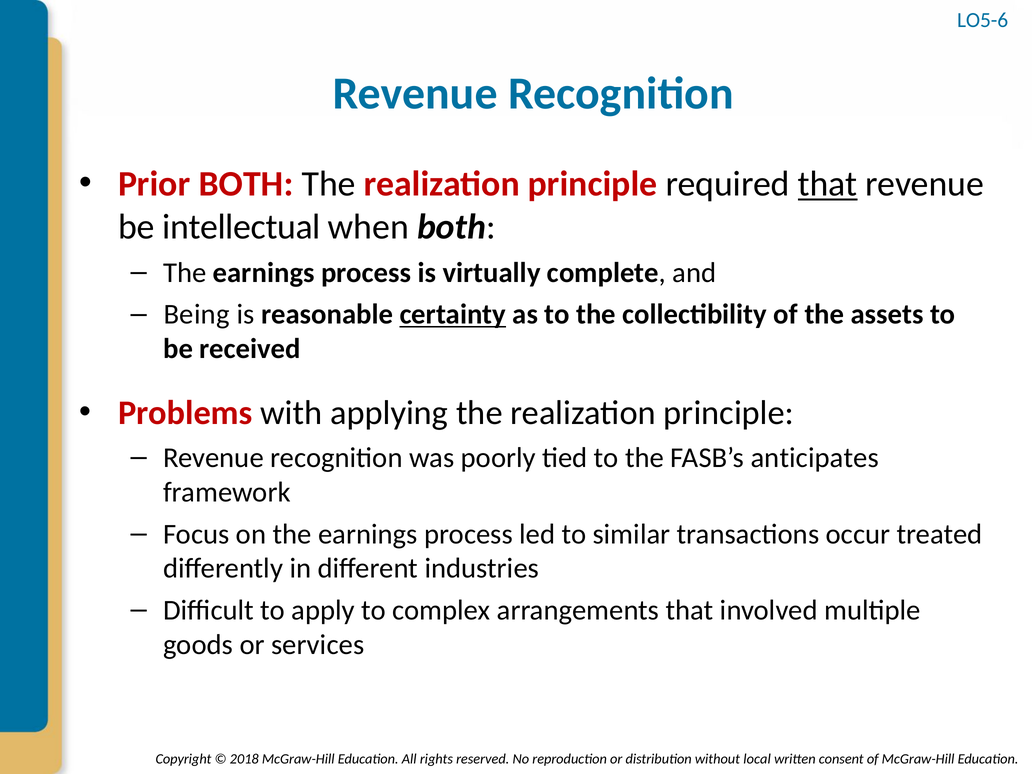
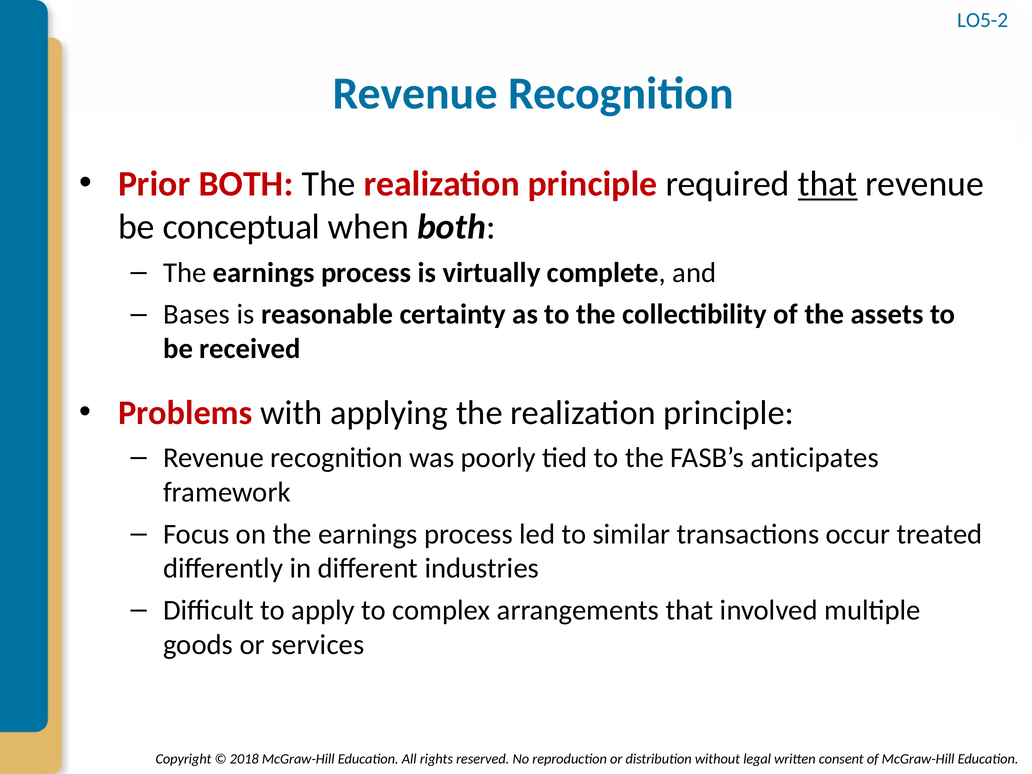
LO5-6: LO5-6 -> LO5-2 (983, 20)
intellectual: intellectual -> conceptual (241, 227)
Being: Being -> Bases (197, 314)
certainty underline: present -> none (453, 314)
local: local -> legal (757, 759)
